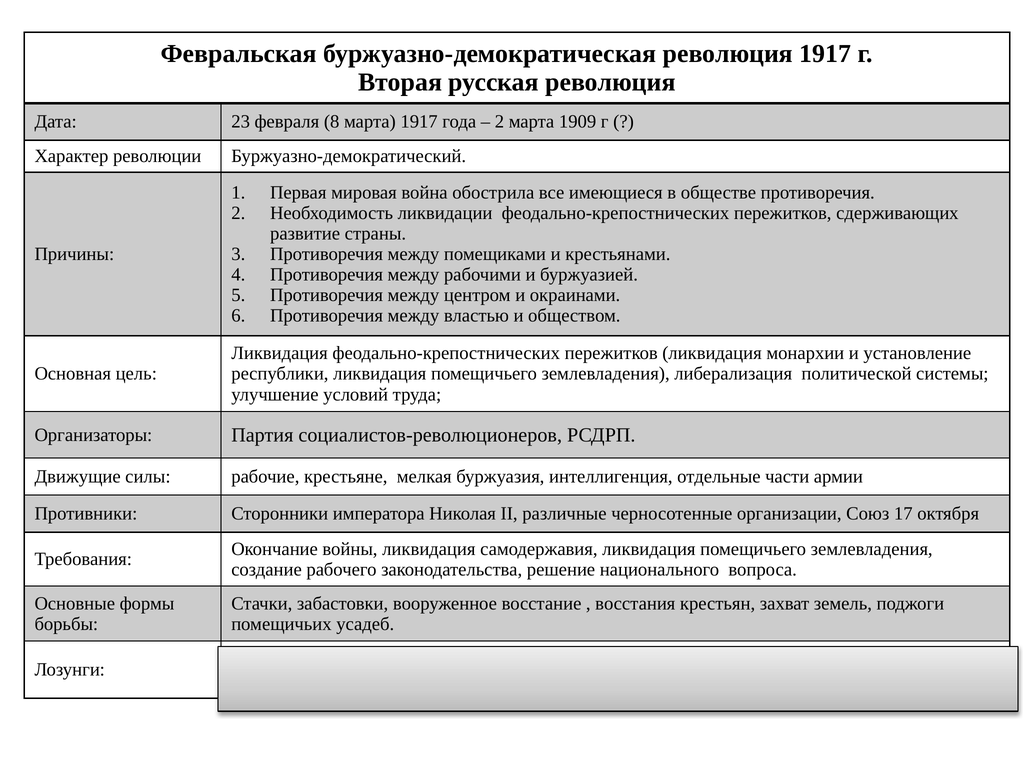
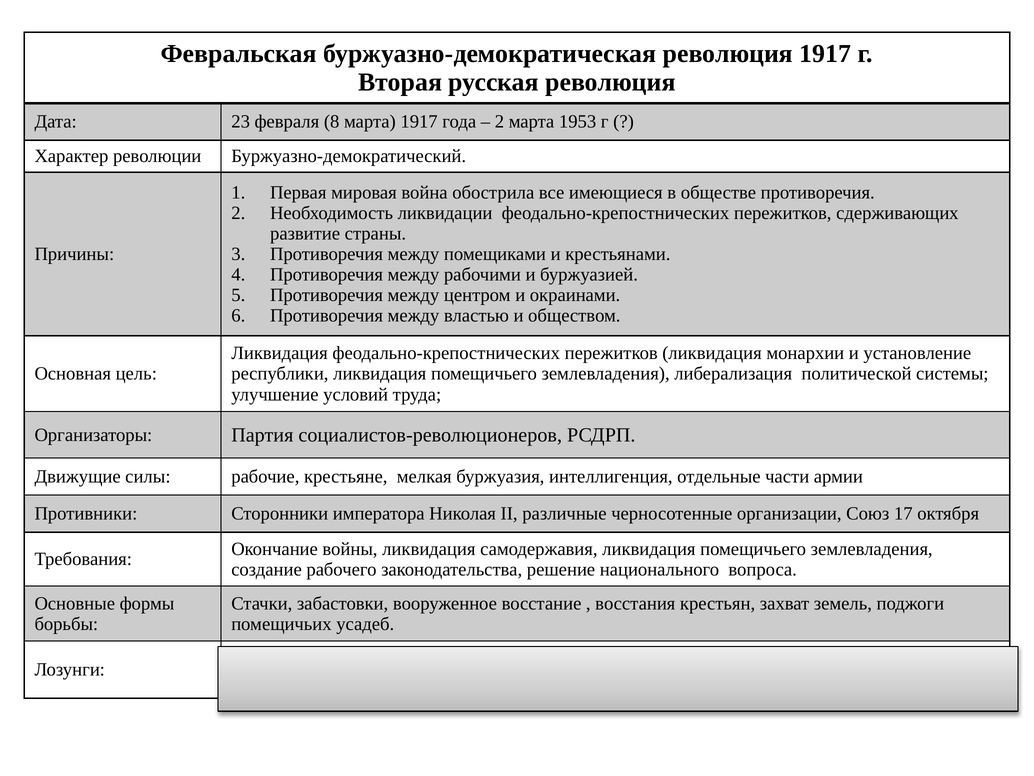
1909: 1909 -> 1953 (578, 122)
